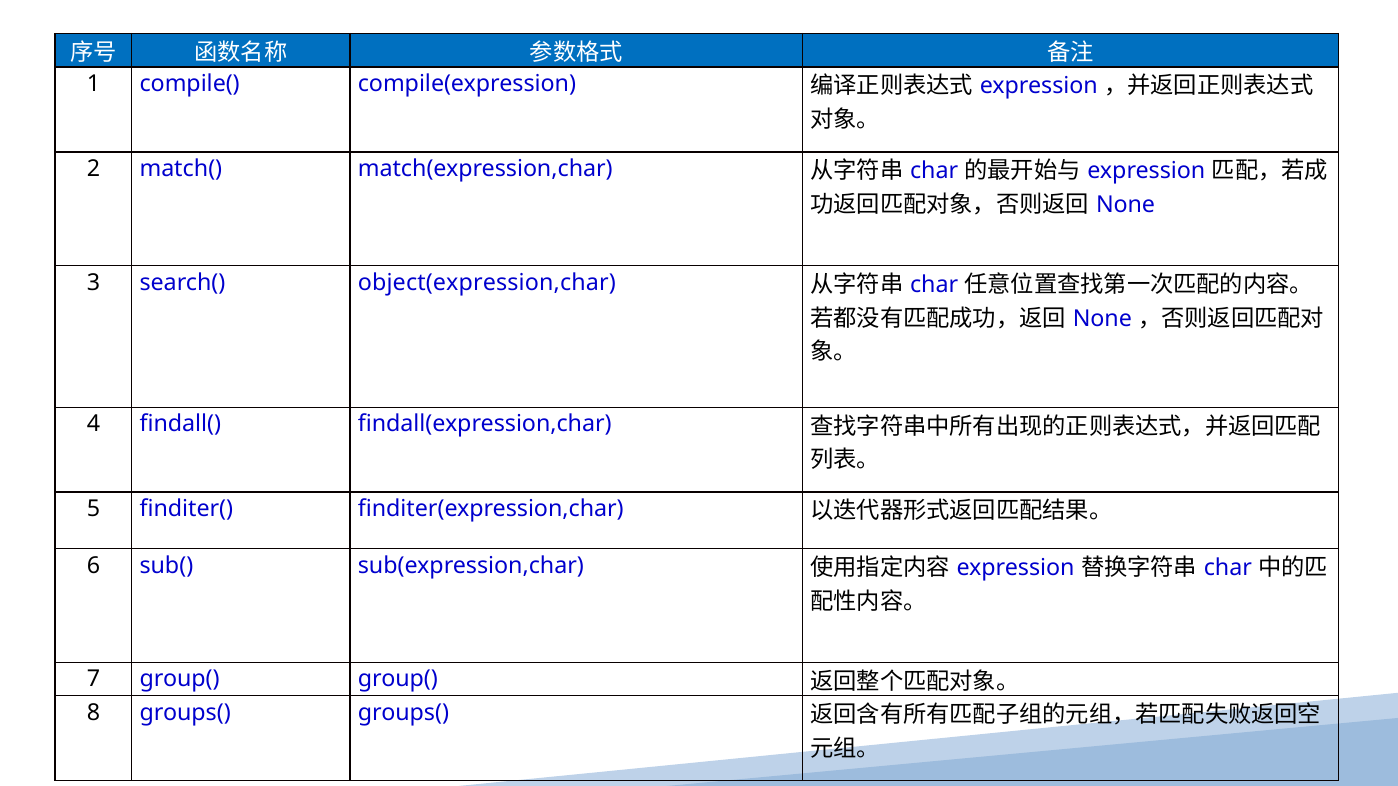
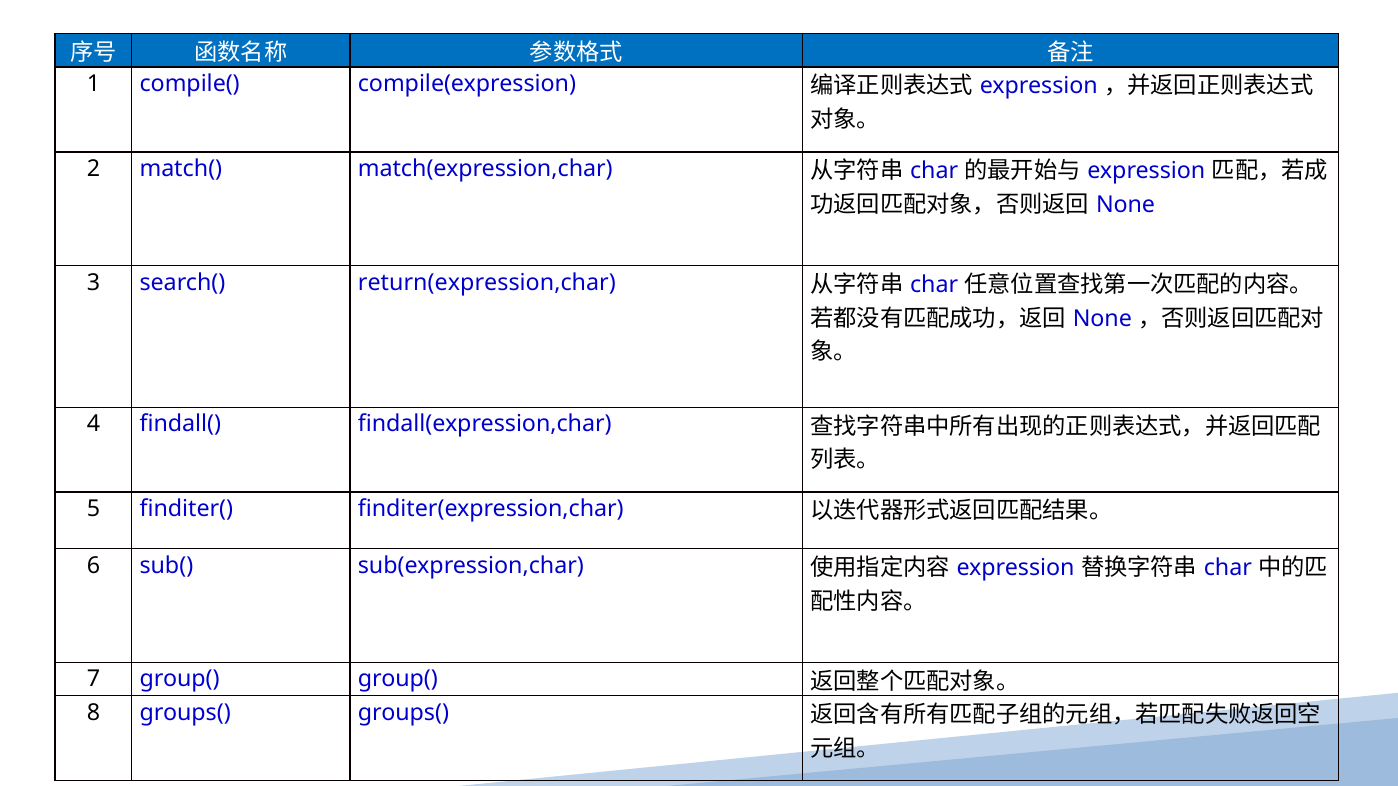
object(expression,char: object(expression,char -> return(expression,char (487, 283)
